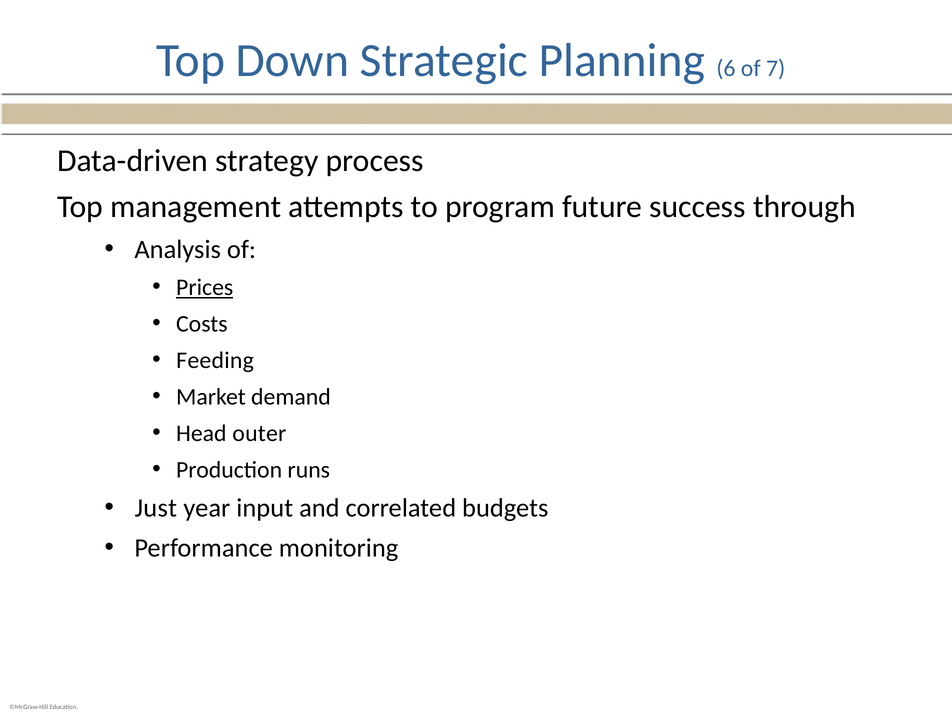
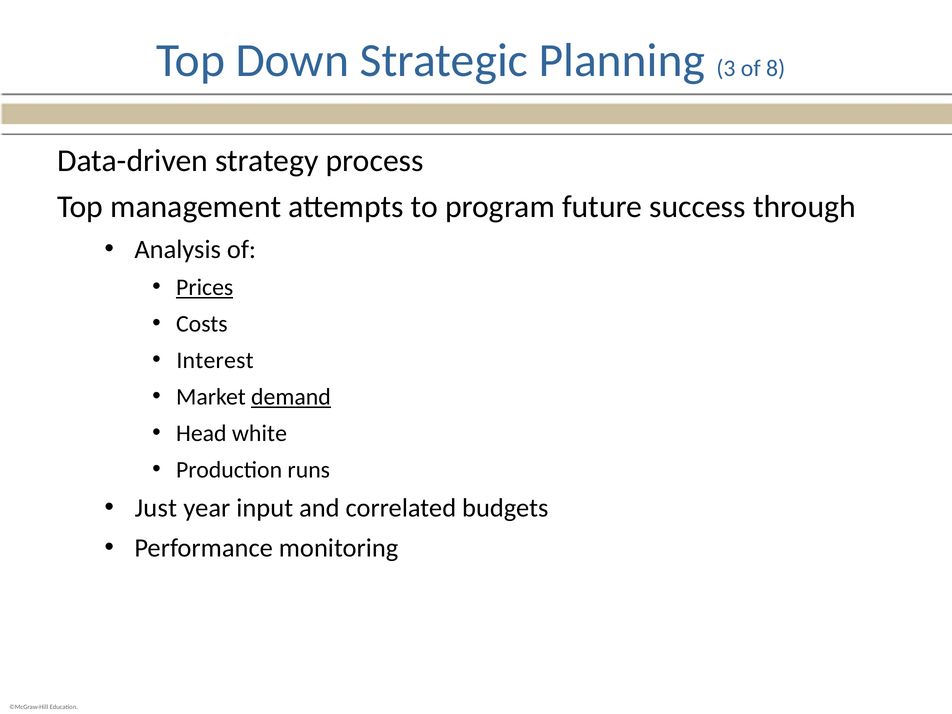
6: 6 -> 3 (726, 68)
7: 7 -> 8 (776, 68)
Feeding: Feeding -> Interest (215, 360)
demand underline: none -> present (291, 397)
outer: outer -> white (259, 433)
